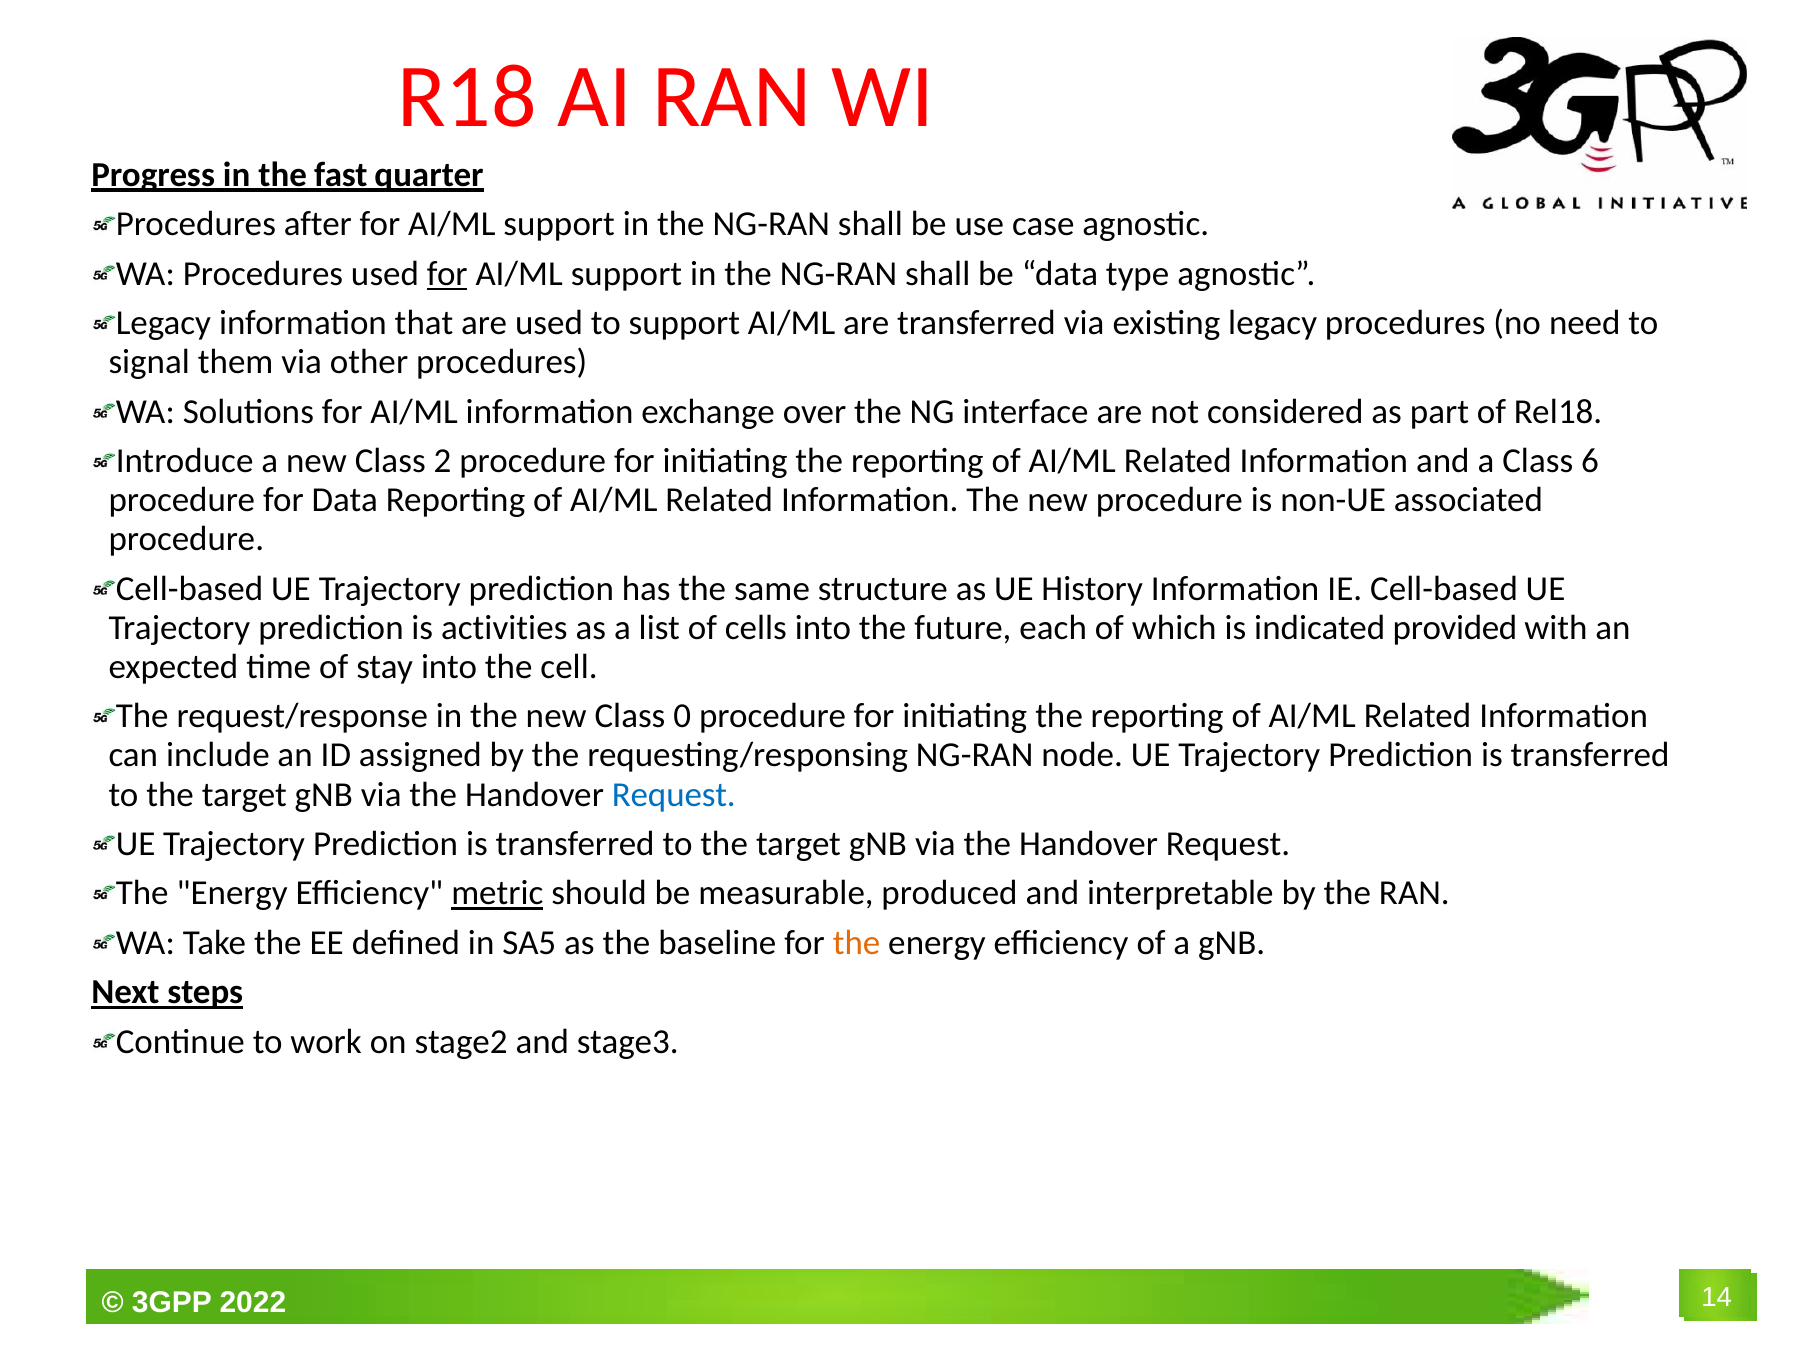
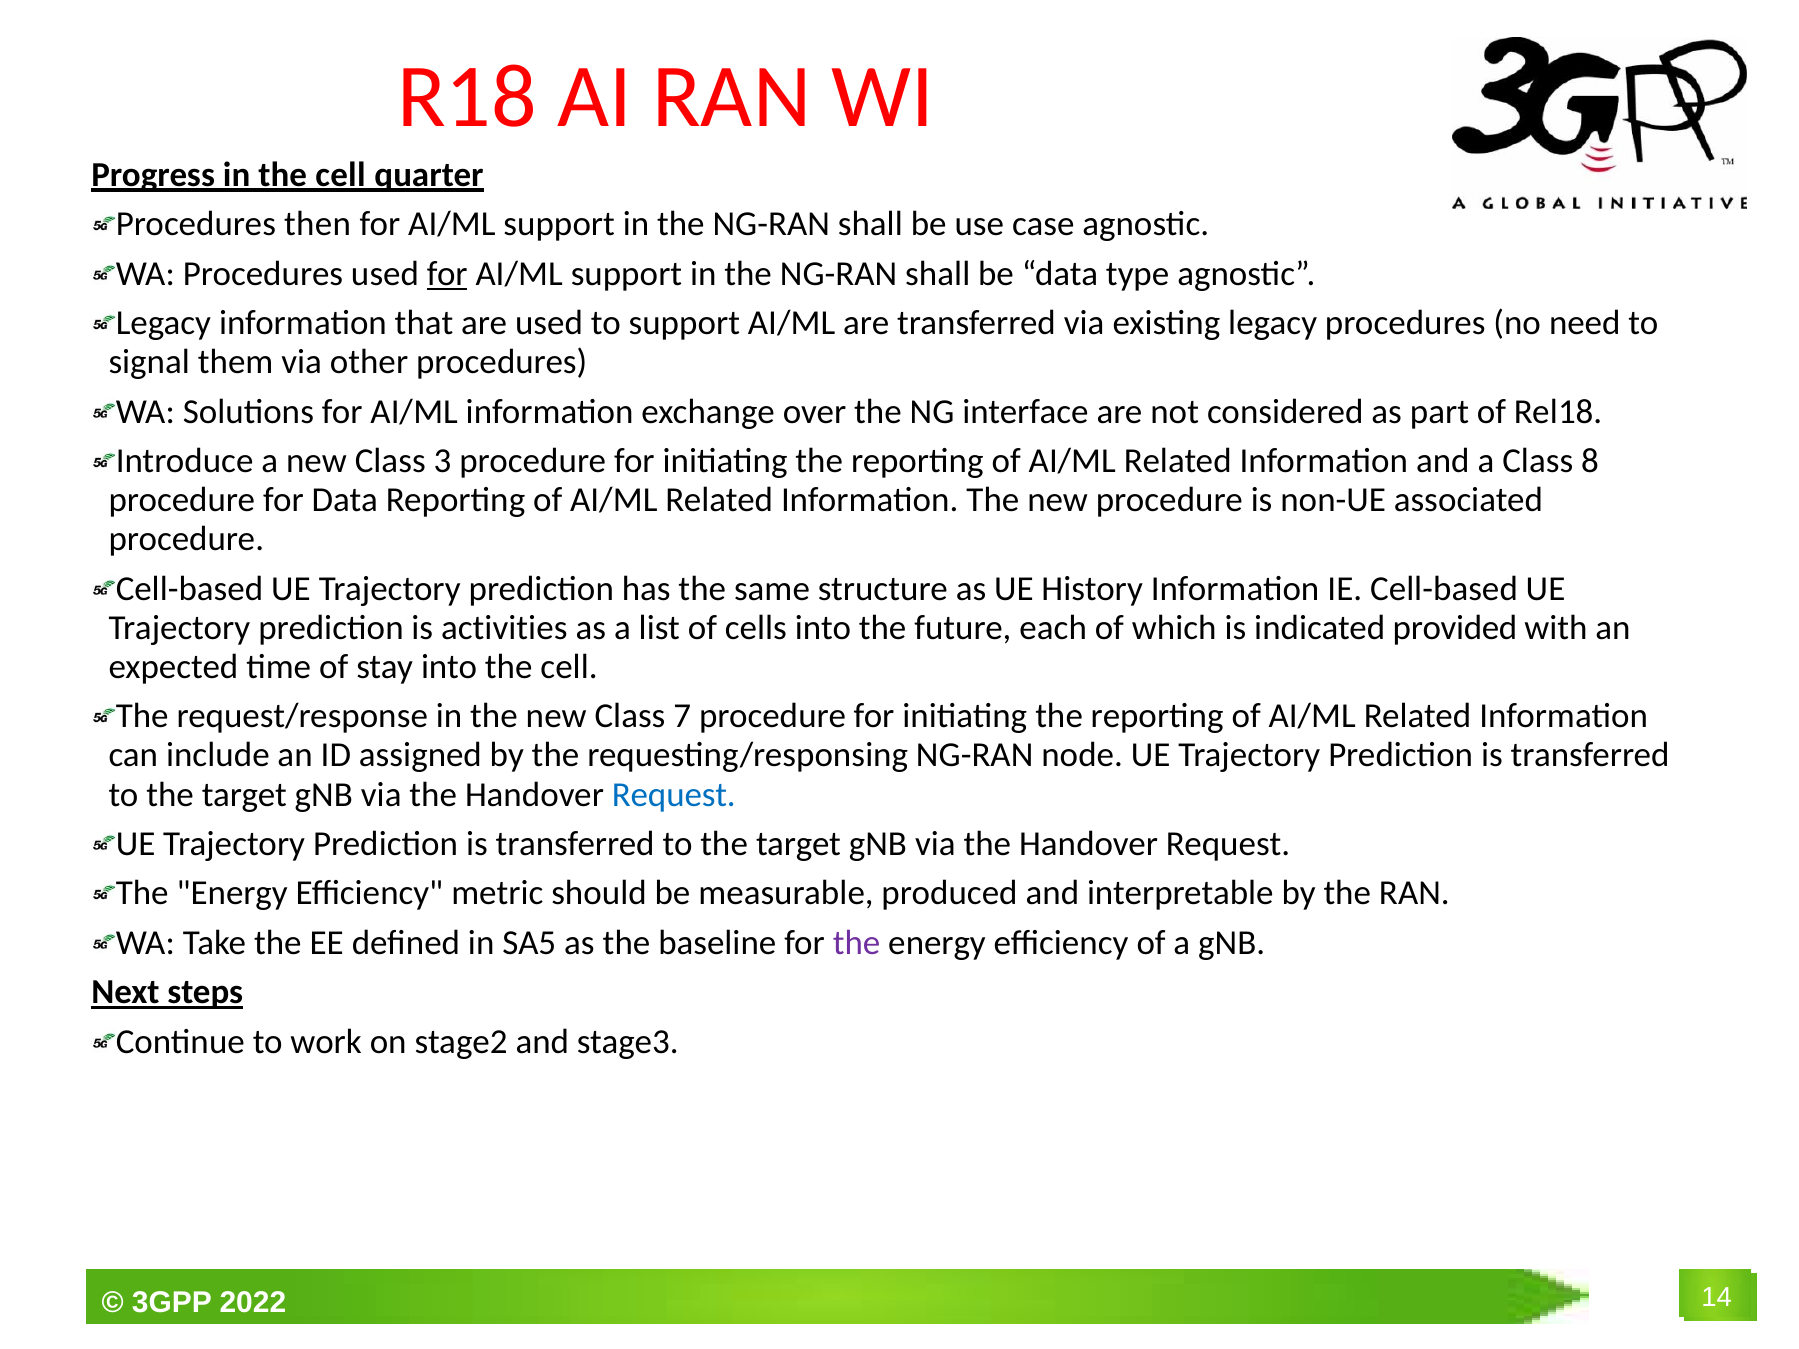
in the fast: fast -> cell (340, 175)
after: after -> then (318, 224)
2: 2 -> 3 (442, 461)
6: 6 -> 8 (1590, 461)
0: 0 -> 7 (682, 717)
metric underline: present -> none (497, 894)
the colour: orange -> purple (857, 943)
